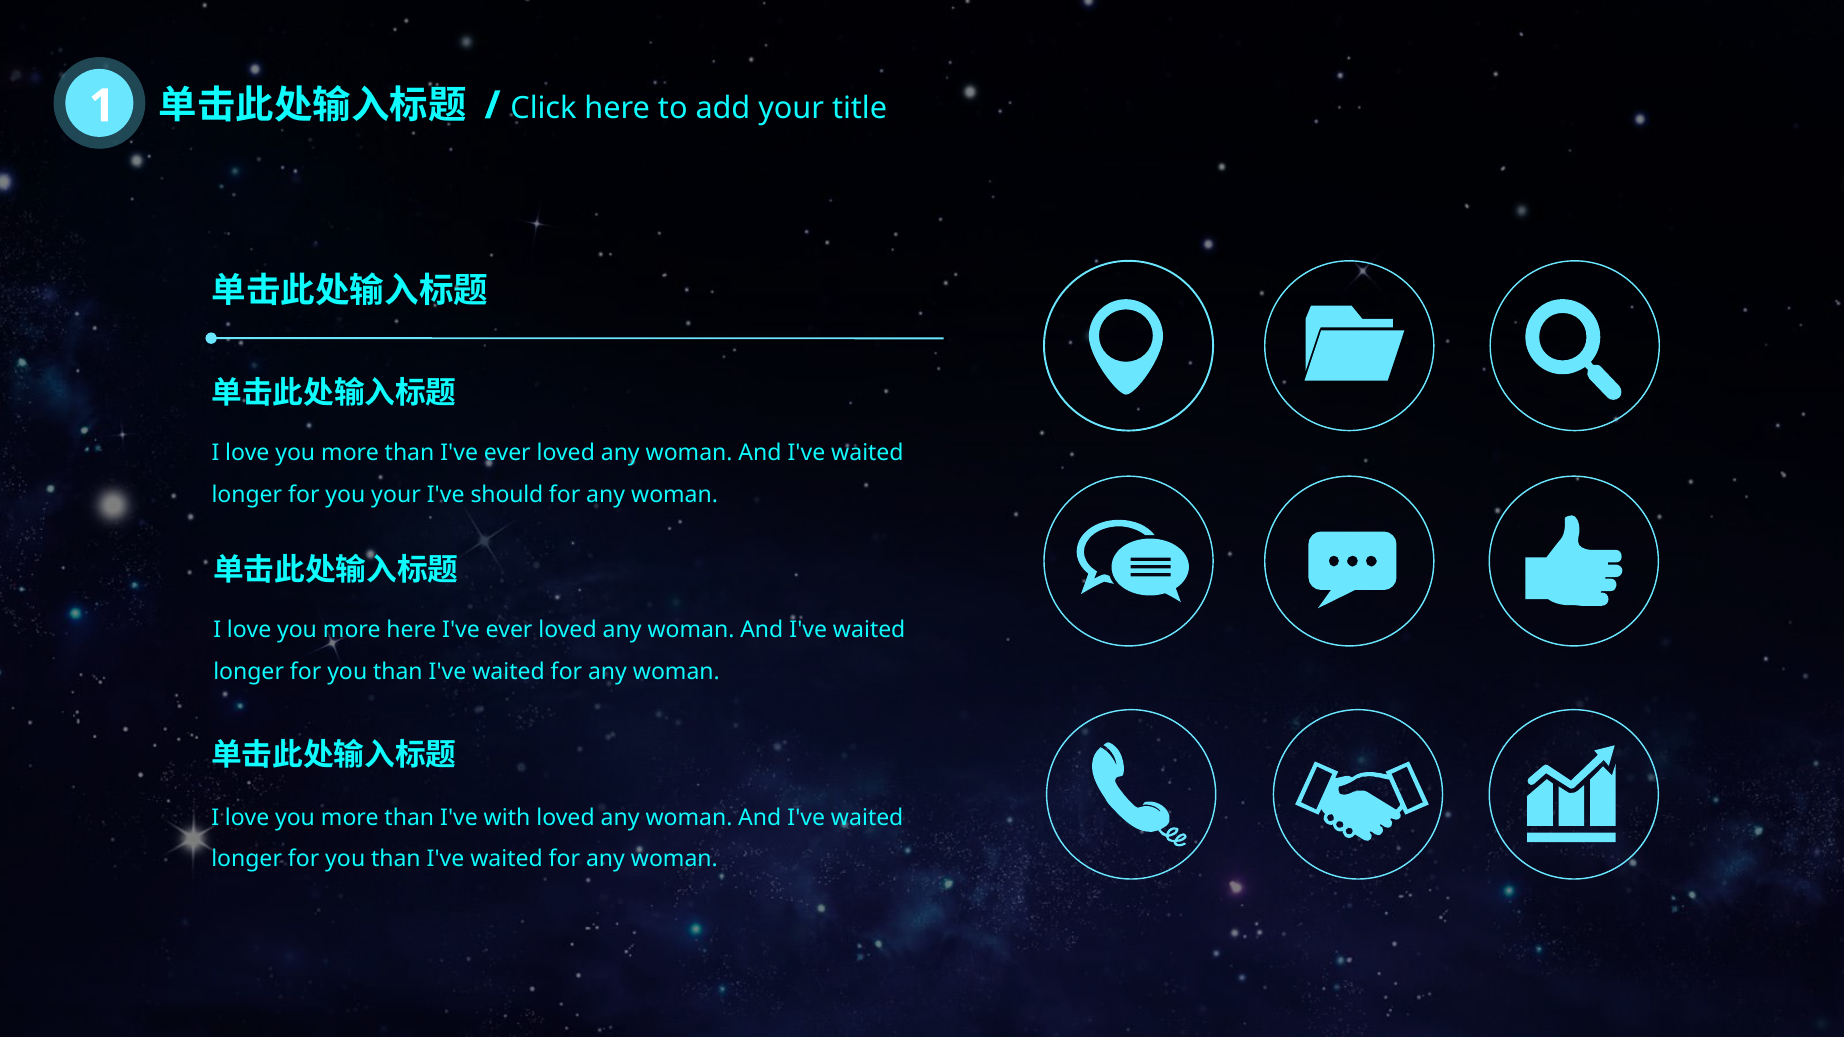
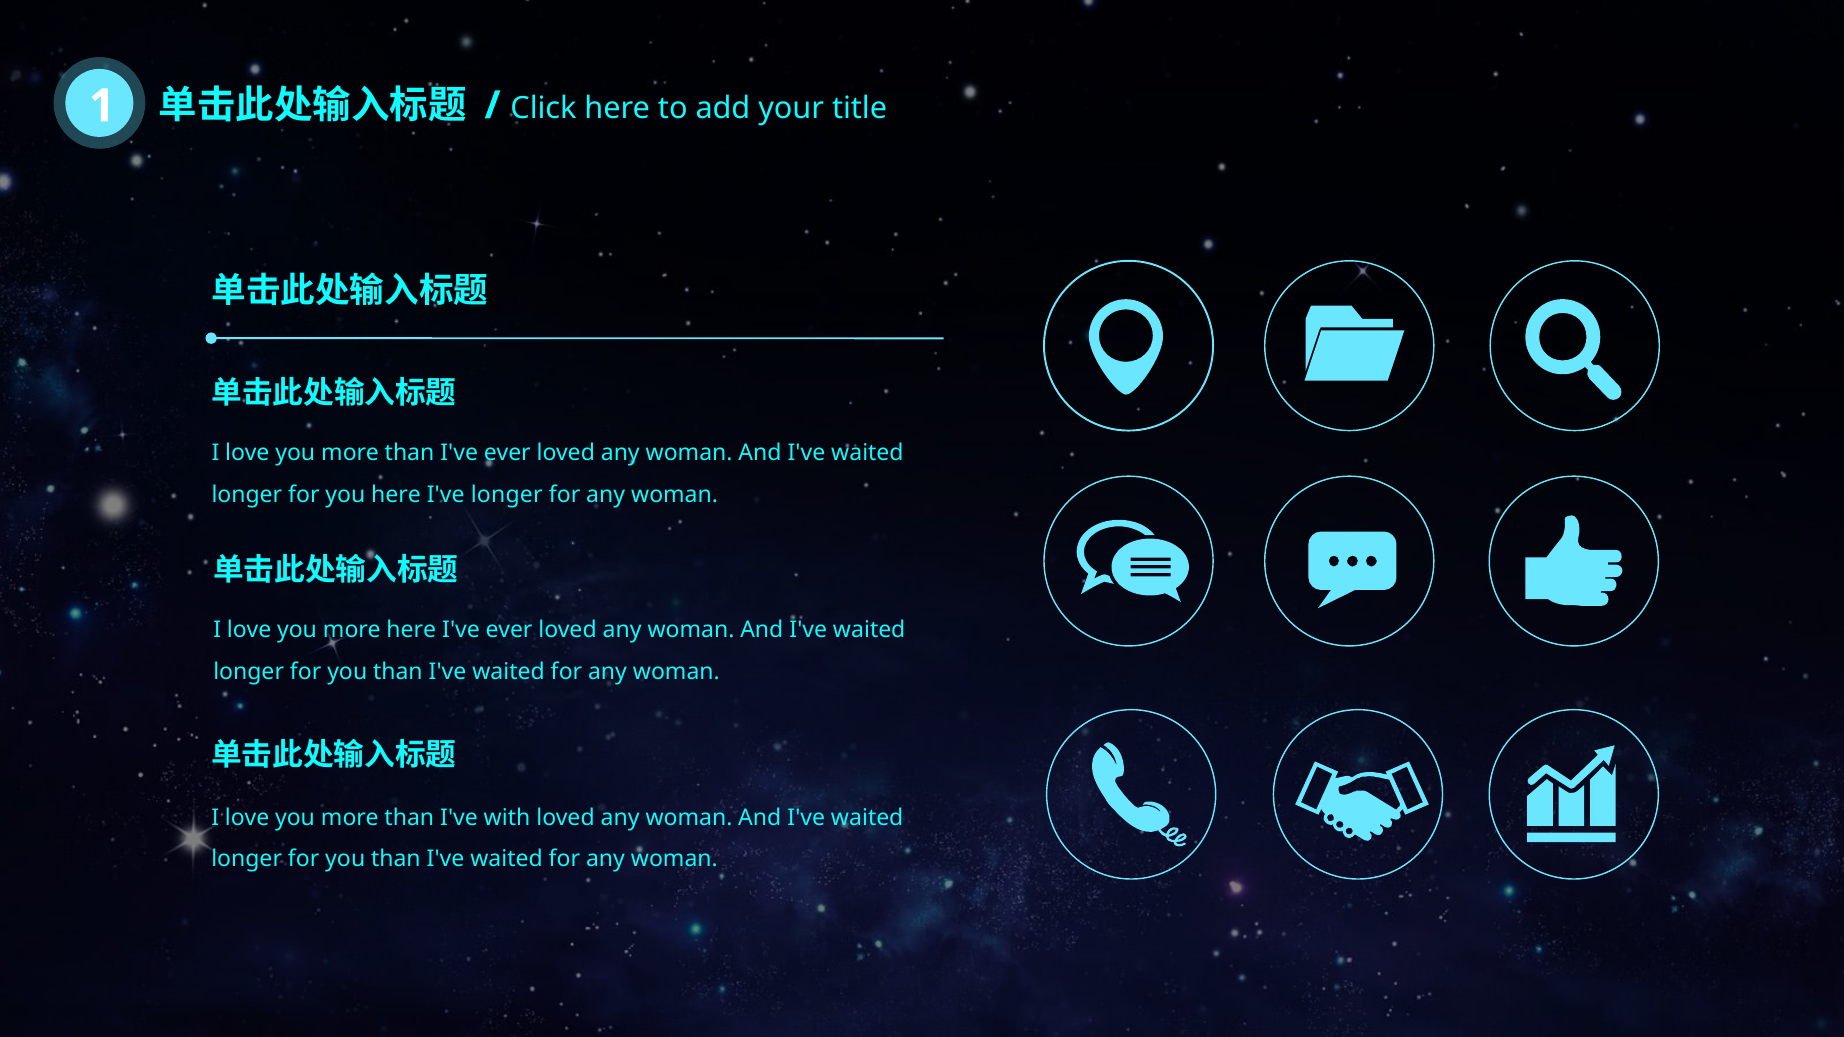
you your: your -> here (396, 495)
I've should: should -> longer (507, 495)
